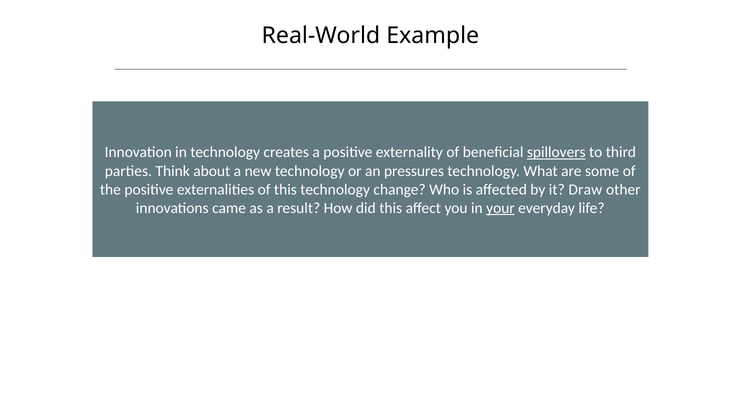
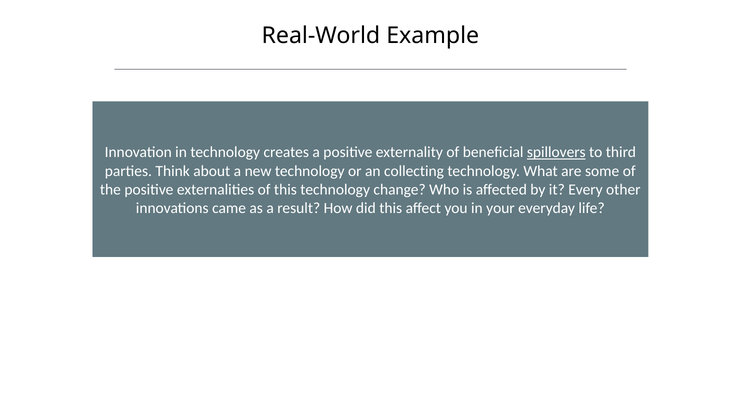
pressures: pressures -> collecting (414, 171)
Draw: Draw -> Every (585, 189)
your underline: present -> none (500, 208)
